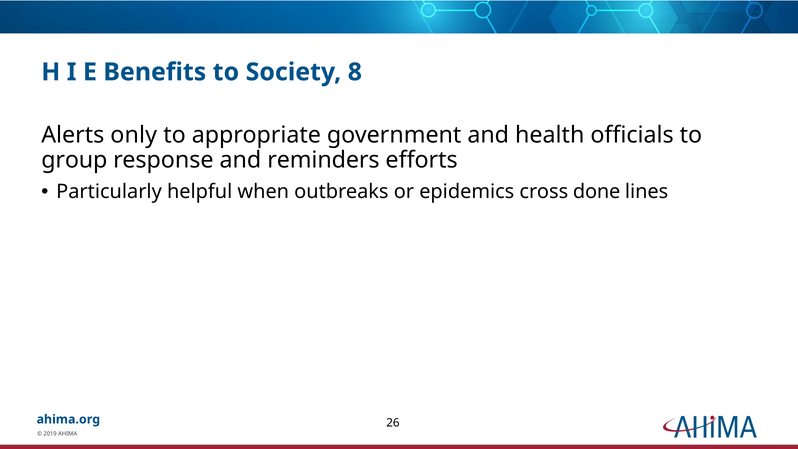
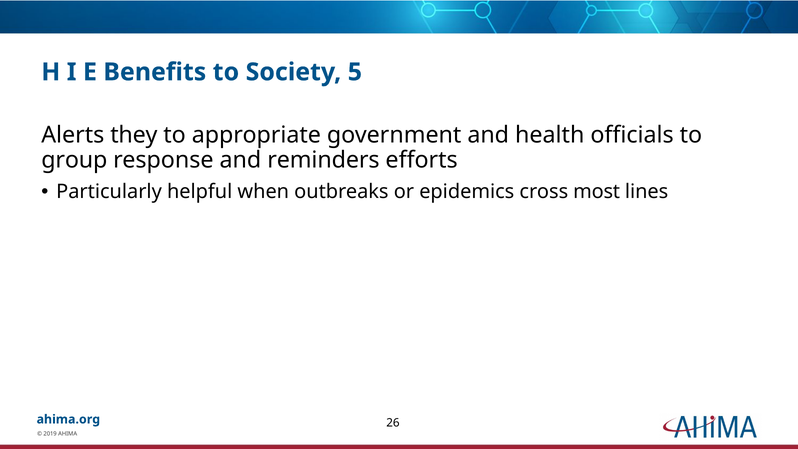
8: 8 -> 5 (355, 72)
only: only -> they (134, 135)
done: done -> most (597, 192)
